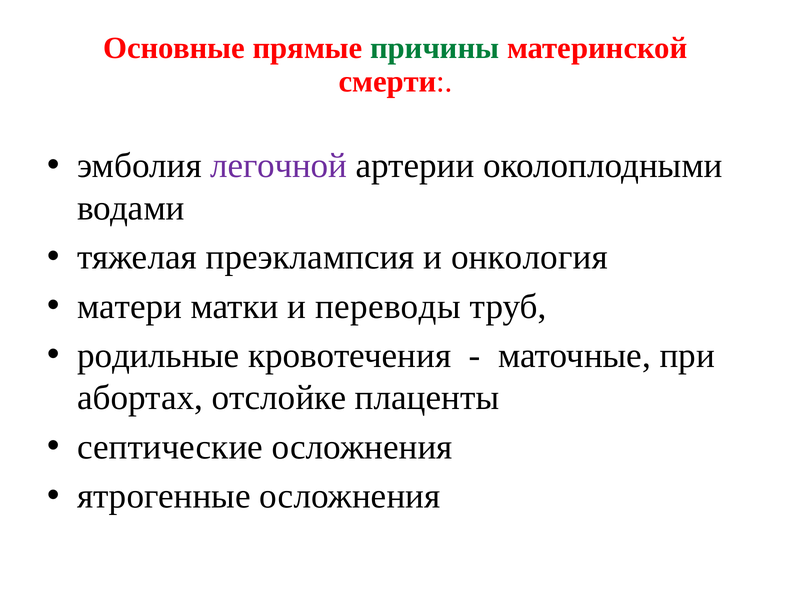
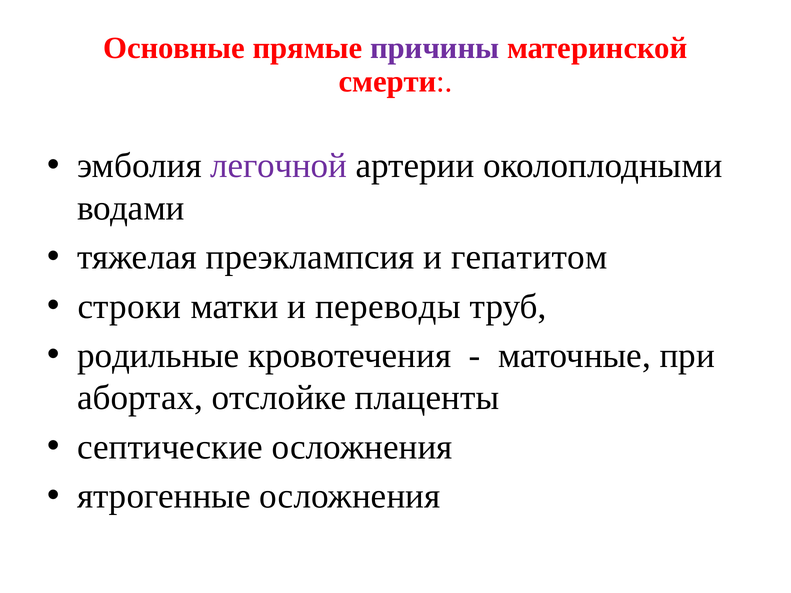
причины colour: green -> purple (435, 48)
онкология: онкология -> гепатитом (529, 257)
матери: матери -> строки (129, 307)
